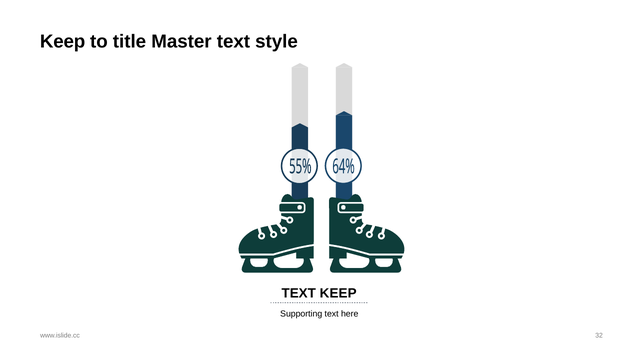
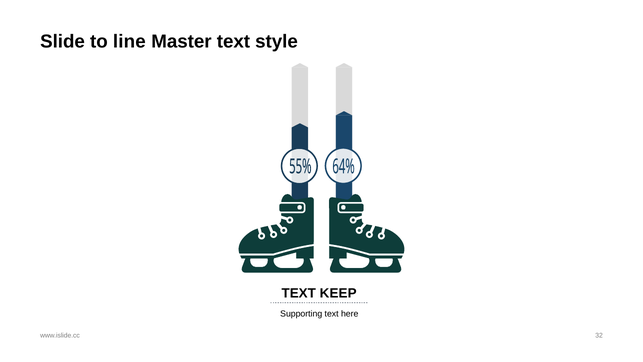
Keep: Keep -> Slide (63, 42)
title: title -> line (129, 42)
